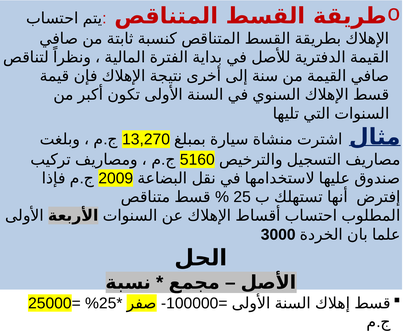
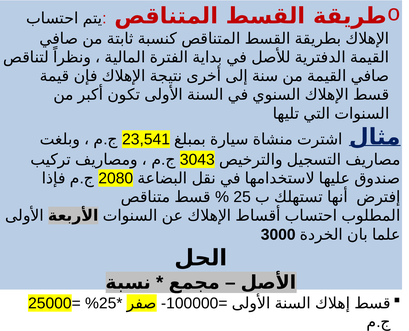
13,270: 13,270 -> 23,541 (146, 139)
5160: 5160 -> 3043 (197, 160)
2009: 2009 -> 2080 (116, 178)
